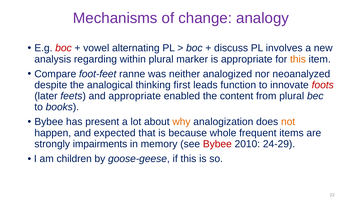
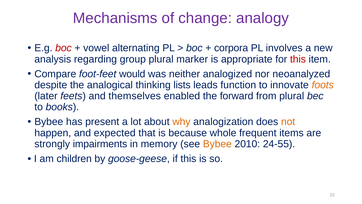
discuss: discuss -> corpora (231, 48)
within: within -> group (133, 59)
this colour: orange -> red (298, 59)
ranne: ranne -> would (132, 74)
first: first -> lists (182, 85)
foots colour: red -> orange (323, 85)
and appropriate: appropriate -> themselves (135, 96)
content: content -> forward (237, 96)
Bybee colour: red -> orange (217, 144)
24-29: 24-29 -> 24-55 (279, 144)
